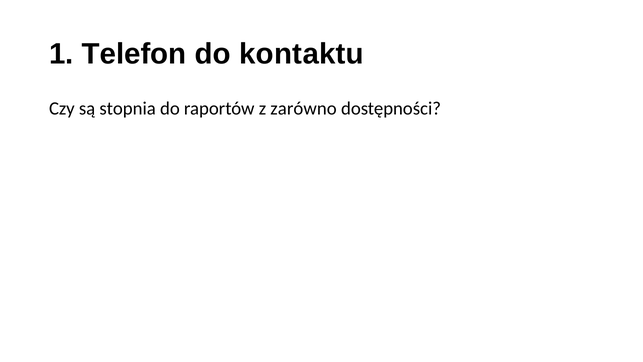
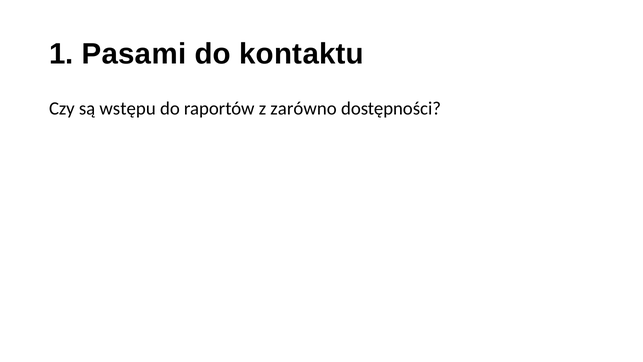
Telefon: Telefon -> Pasami (134, 54)
stopnia: stopnia -> wstępu (128, 109)
